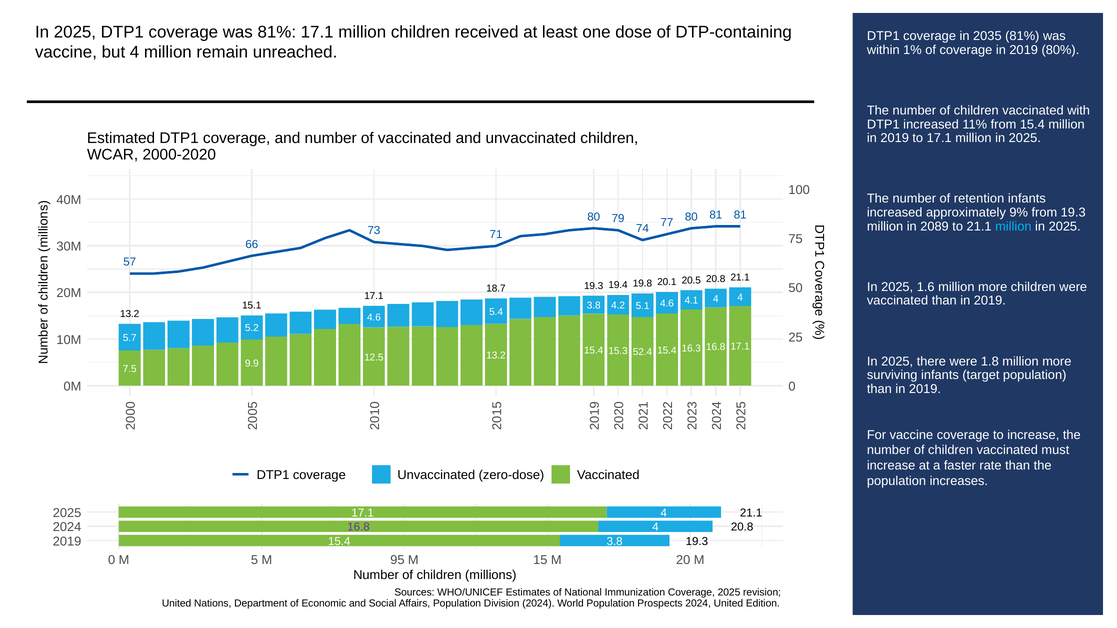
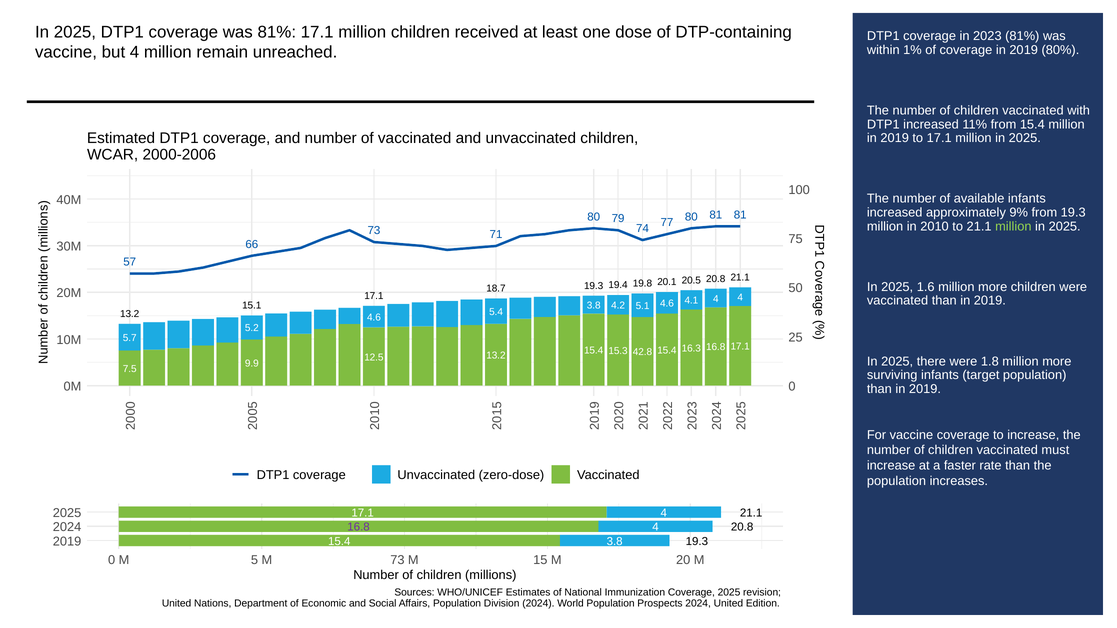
2035: 2035 -> 2023 (987, 36)
2000-2020: 2000-2020 -> 2000-2006 (179, 155)
retention: retention -> available (979, 199)
2089: 2089 -> 2010 (935, 226)
million colour: light blue -> light green (1013, 226)
52.4: 52.4 -> 42.8 (642, 352)
M 95: 95 -> 73 (397, 560)
